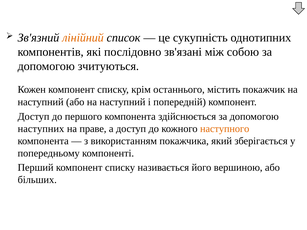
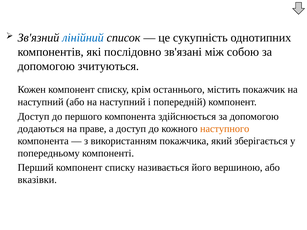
лінійний colour: orange -> blue (83, 38)
наступних: наступних -> додаються (41, 129)
більших: більших -> вказівки (37, 180)
